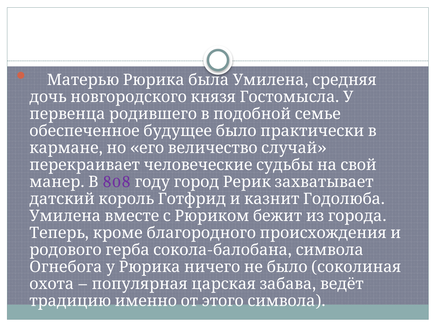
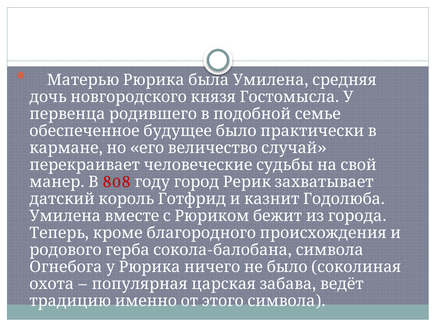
808 colour: purple -> red (117, 182)
